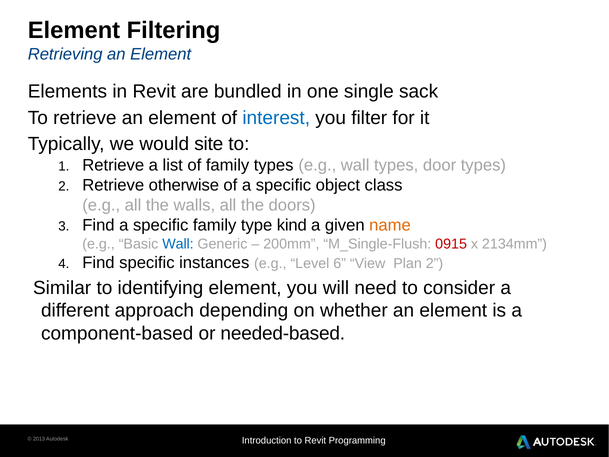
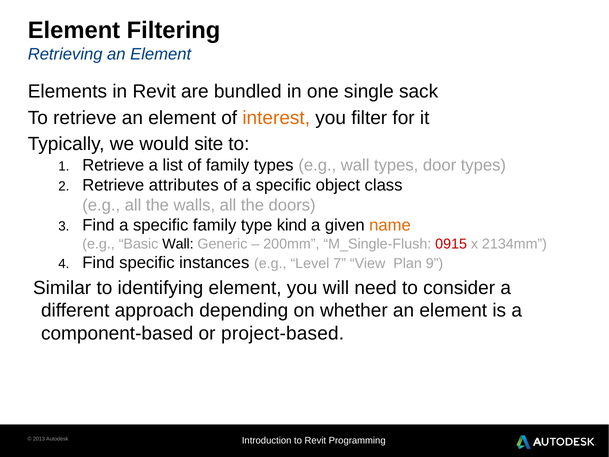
interest colour: blue -> orange (276, 118)
otherwise: otherwise -> attributes (184, 185)
Wall colour: blue -> black (178, 244)
6: 6 -> 7 (340, 263)
Plan 2: 2 -> 9 (435, 263)
needed-based: needed-based -> project-based (283, 333)
